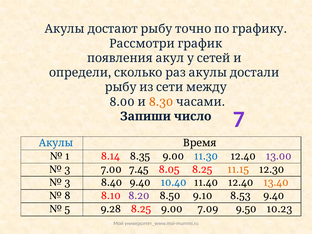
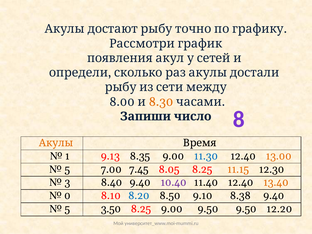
7: 7 -> 8 (239, 119)
Акулы colour: blue -> orange (56, 143)
8.14: 8.14 -> 9.13 (110, 156)
13.00 colour: purple -> orange (279, 156)
3: 3 -> 5 (67, 169)
10.40 colour: blue -> purple (174, 183)
8: 8 -> 0 (67, 196)
8.20 colour: purple -> blue (139, 196)
8.53: 8.53 -> 8.38 (240, 196)
9.28: 9.28 -> 3.50 (111, 209)
9.00 7.09: 7.09 -> 9.50 (208, 209)
10.23: 10.23 -> 12.20 (279, 209)
